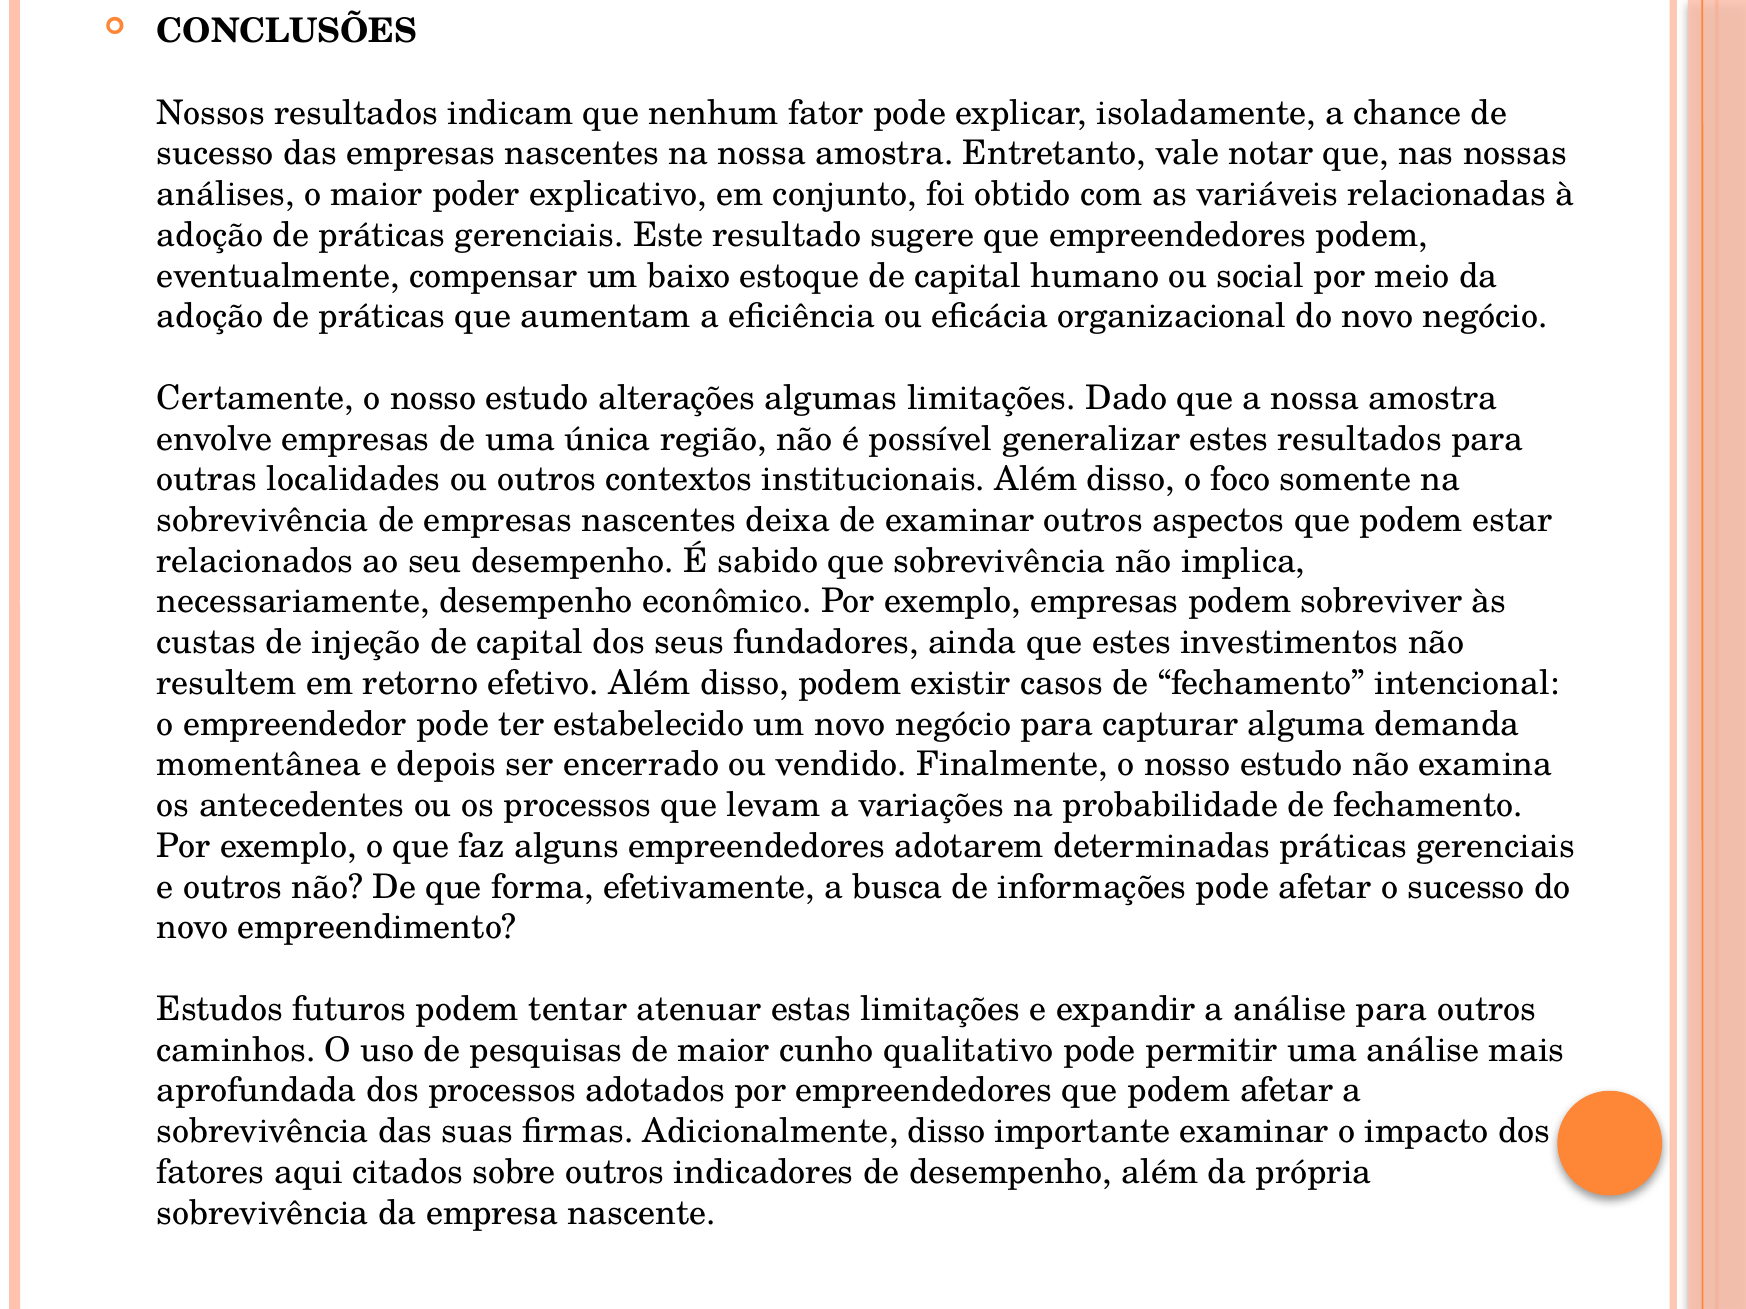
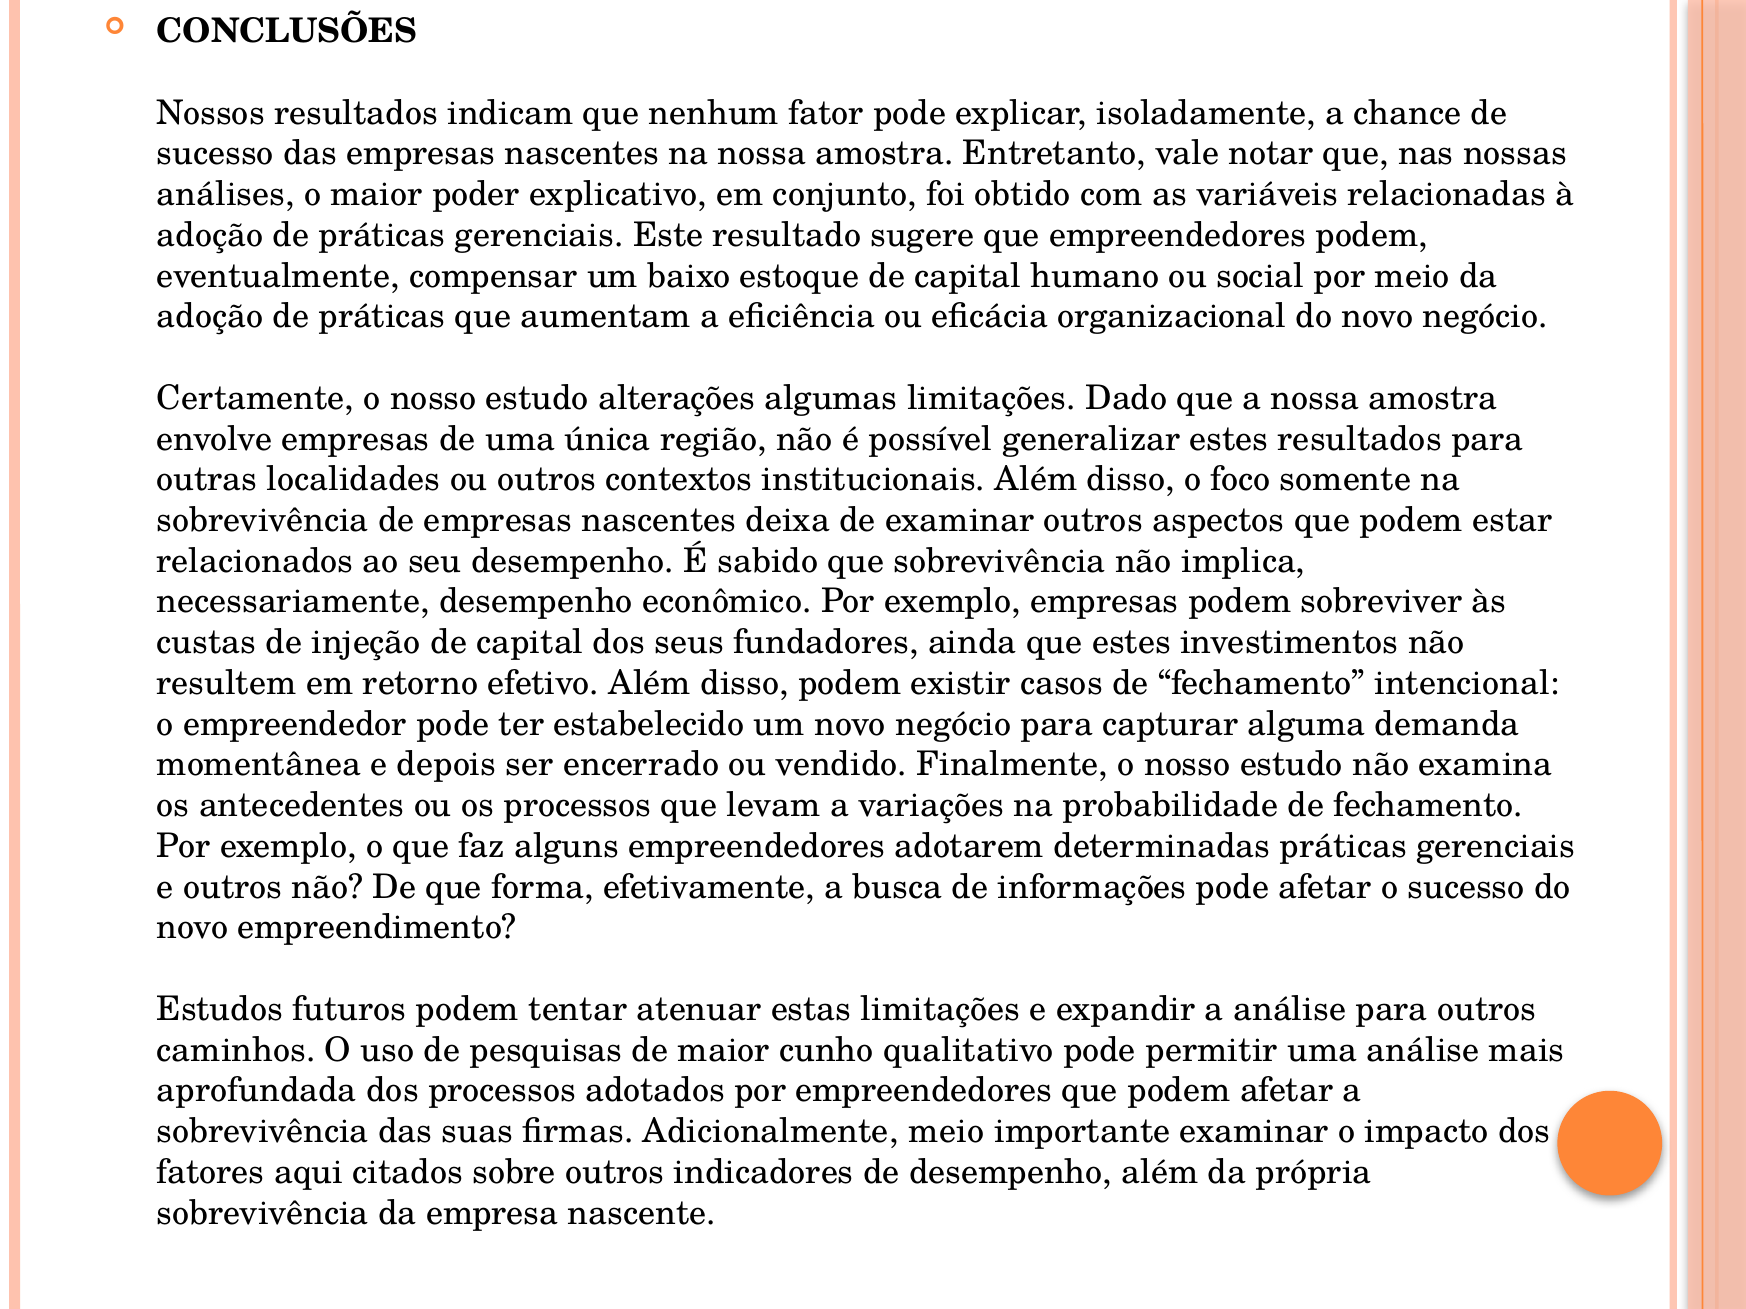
Adicionalmente disso: disso -> meio (946, 1132)
